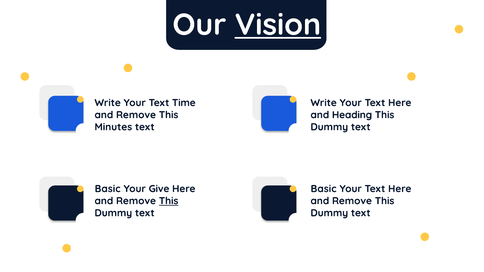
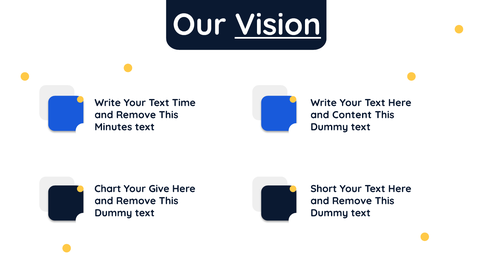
Heading: Heading -> Content (352, 115)
Basic: Basic -> Chart (108, 189)
Basic: Basic -> Short (324, 189)
This underline: present -> none (169, 201)
